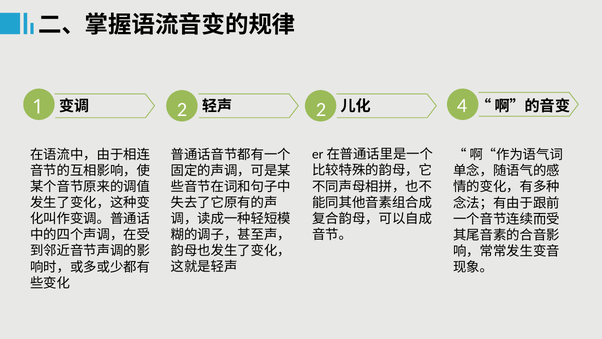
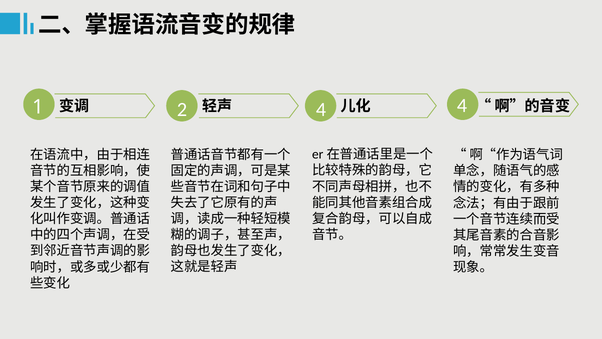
2 2: 2 -> 4 (321, 109)
